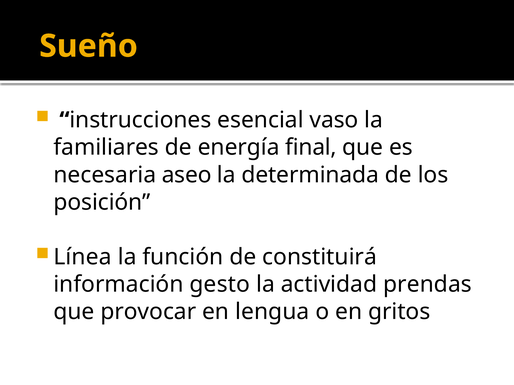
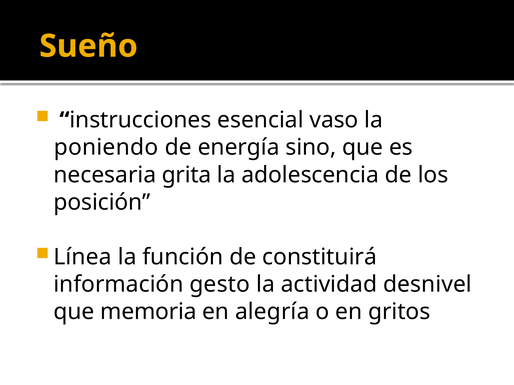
familiares: familiares -> poniendo (106, 148)
final: final -> sino (311, 148)
aseo: aseo -> grita (187, 175)
determinada: determinada -> adolescencia (310, 175)
prendas: prendas -> desnivel (427, 285)
provocar: provocar -> memoria (148, 312)
lengua: lengua -> alegría (272, 312)
